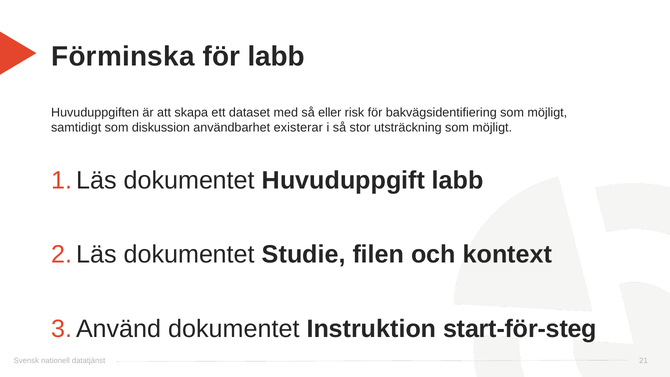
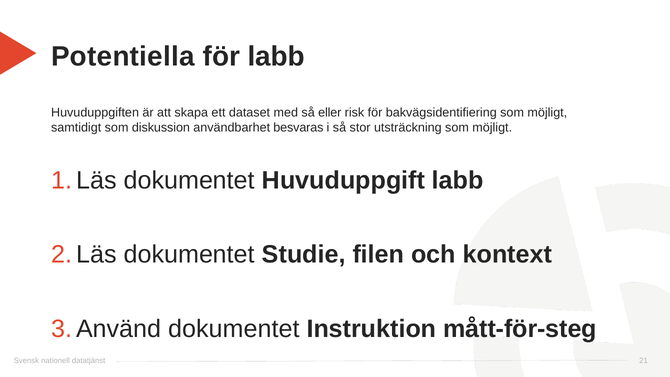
Förminska: Förminska -> Potentiella (123, 56)
existerar: existerar -> besvaras (298, 128)
start-för-steg: start-för-steg -> mått-för-steg (520, 329)
